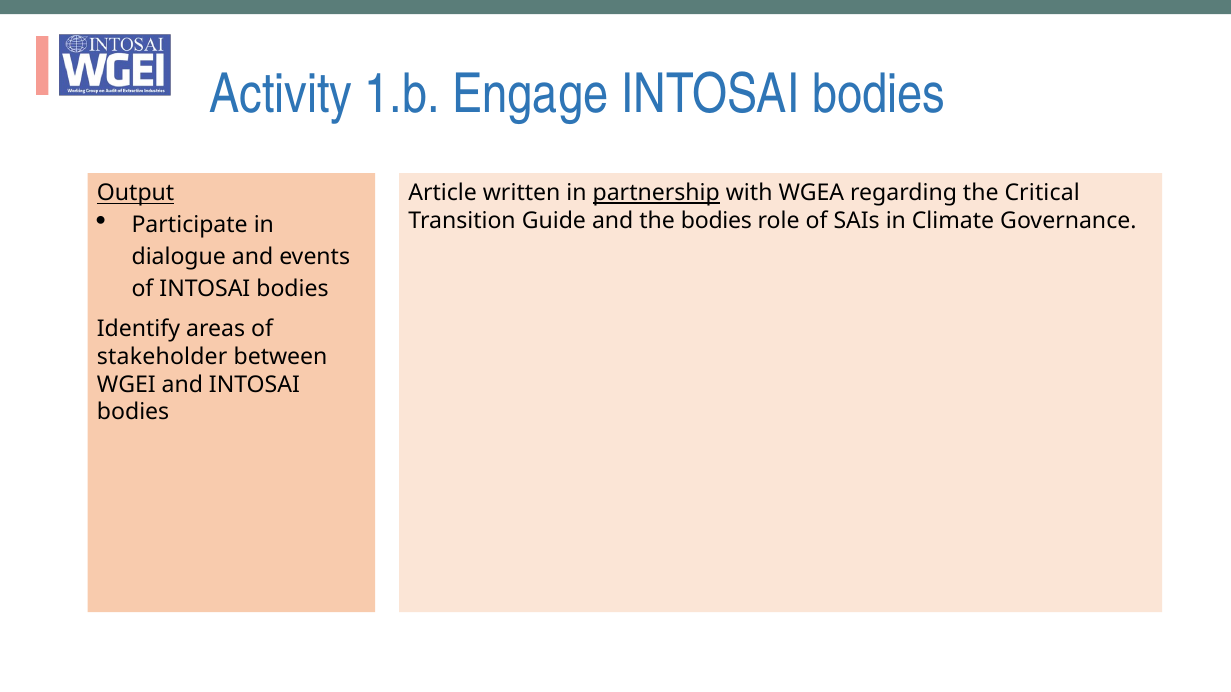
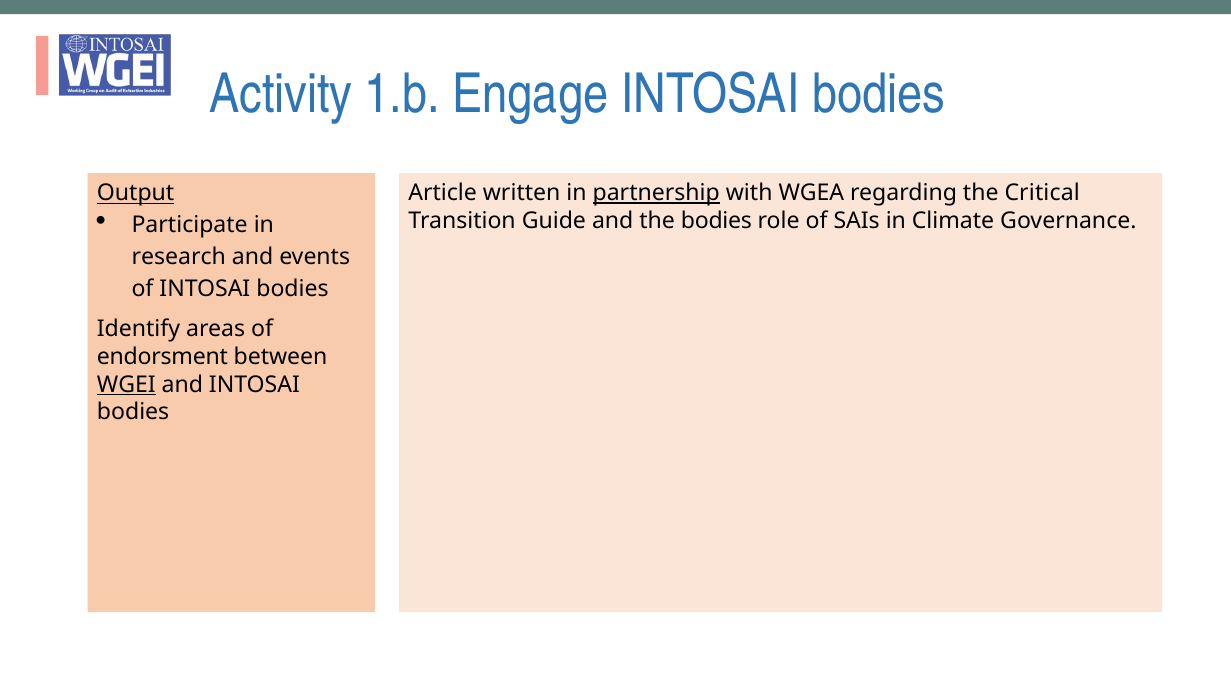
dialogue: dialogue -> research (179, 257)
stakeholder: stakeholder -> endorsment (162, 357)
WGEI underline: none -> present (126, 385)
